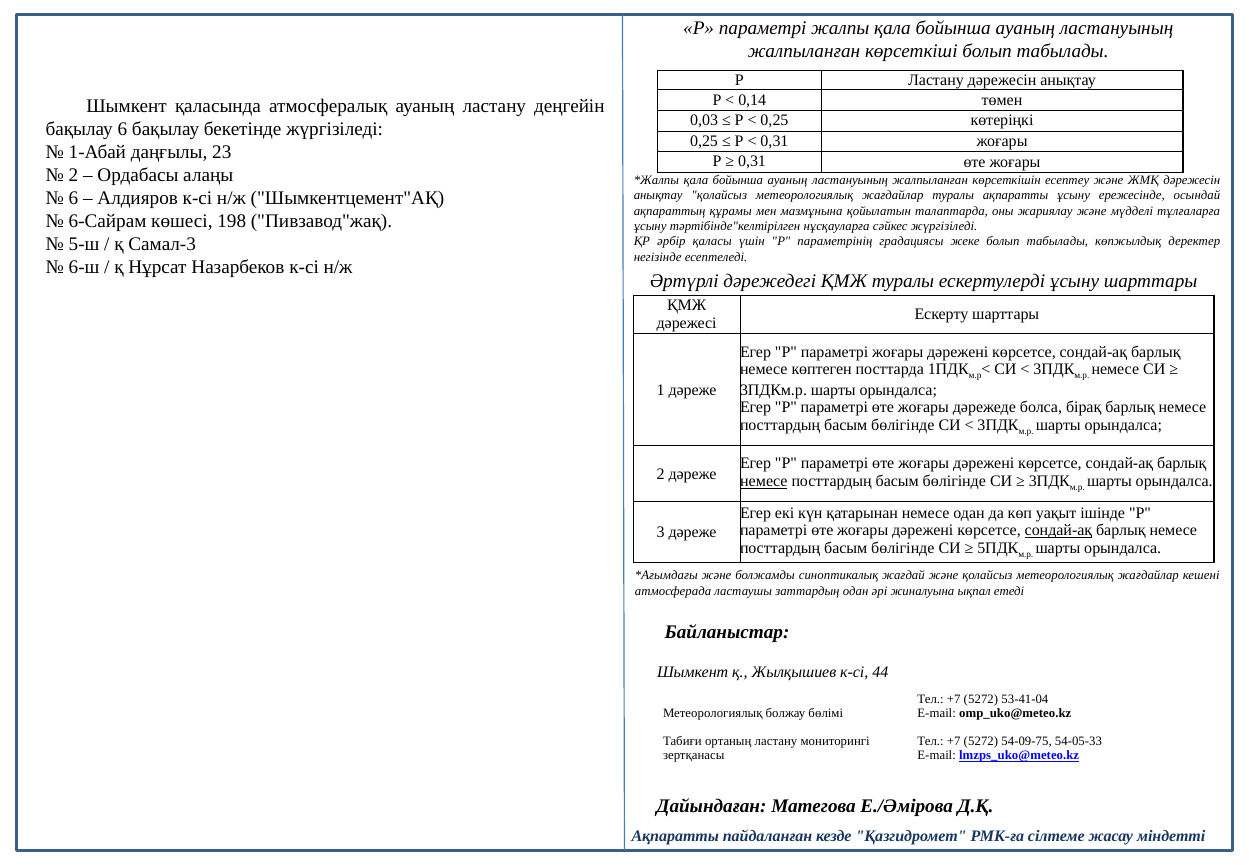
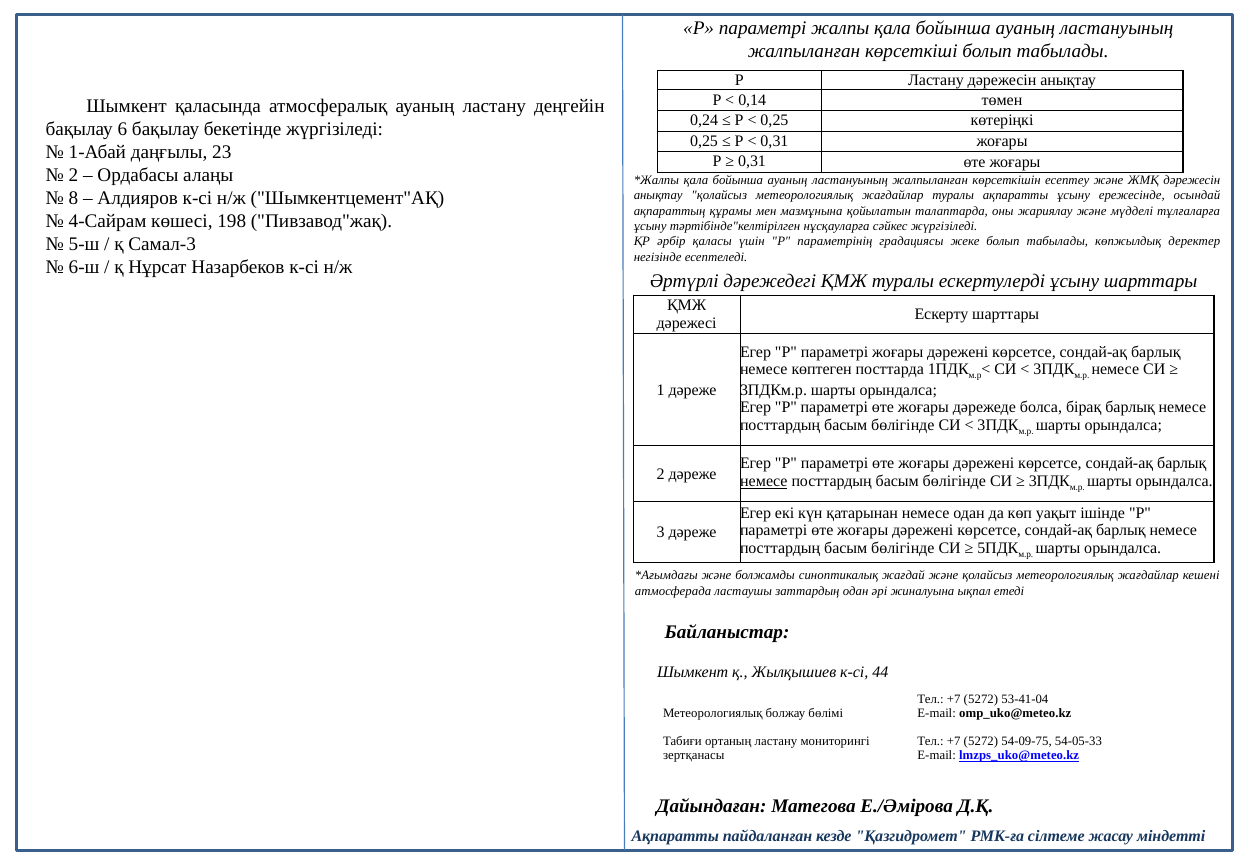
0,03: 0,03 -> 0,24 (704, 120)
6: 6 -> 8 (74, 198)
6-Сайрам: 6-Сайрам -> 4-Сайрам (108, 221)
сондай-ақ underline: present -> none (1058, 530)
